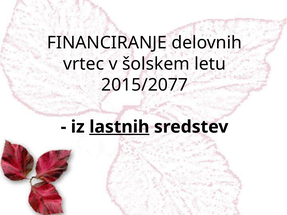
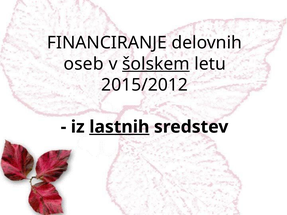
vrtec: vrtec -> oseb (84, 64)
šolskem underline: none -> present (156, 64)
2015/2077: 2015/2077 -> 2015/2012 (145, 85)
